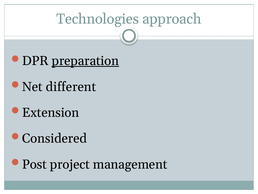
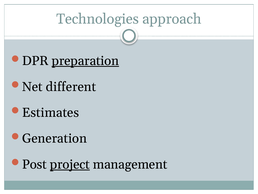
Extension: Extension -> Estimates (51, 112)
Considered: Considered -> Generation (54, 138)
project underline: none -> present (70, 164)
